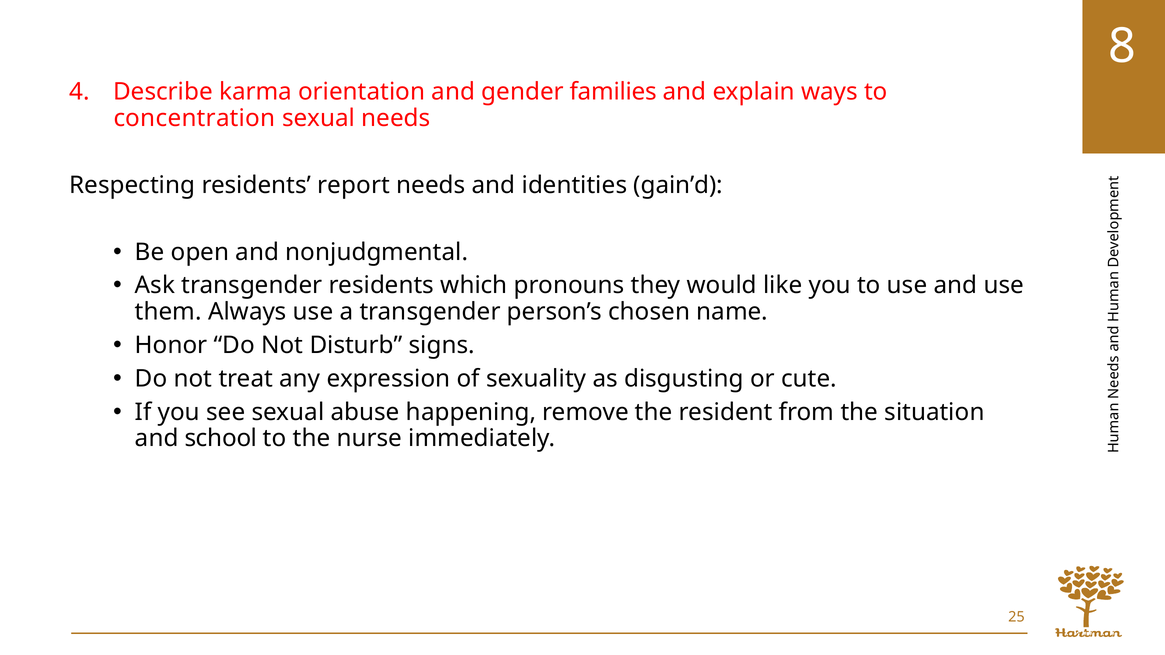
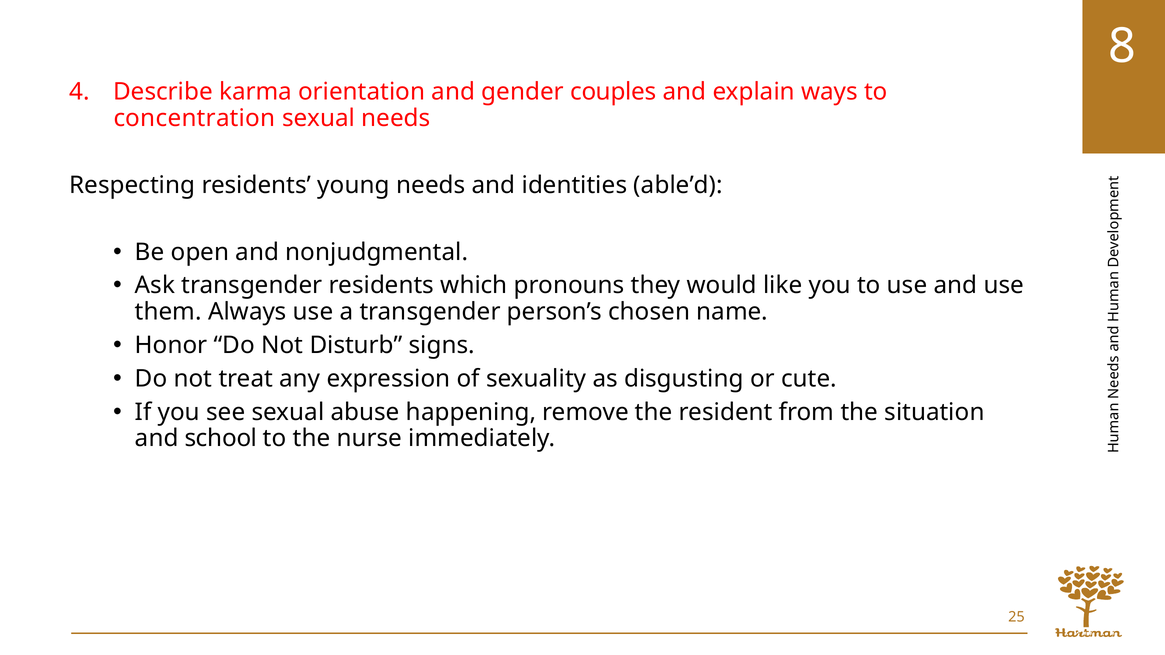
families: families -> couples (613, 92)
report: report -> young (354, 185)
gain’d: gain’d -> able’d (678, 185)
